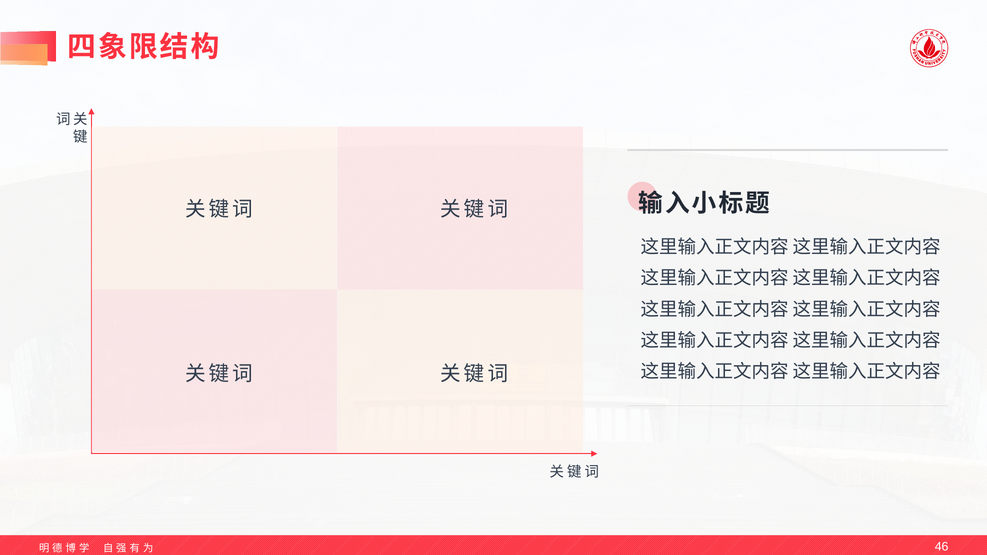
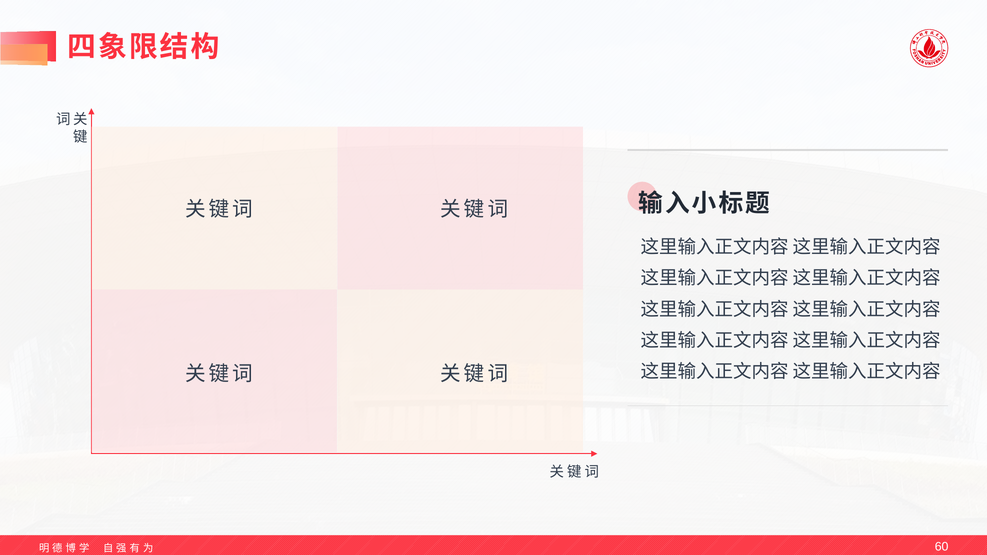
46: 46 -> 60 (942, 547)
